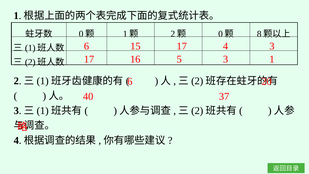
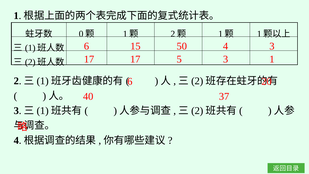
0: 0 -> 1 (221, 34)
8: 8 -> 1 (259, 34)
15 17: 17 -> 50 (182, 46)
17 16: 16 -> 17 (135, 59)
